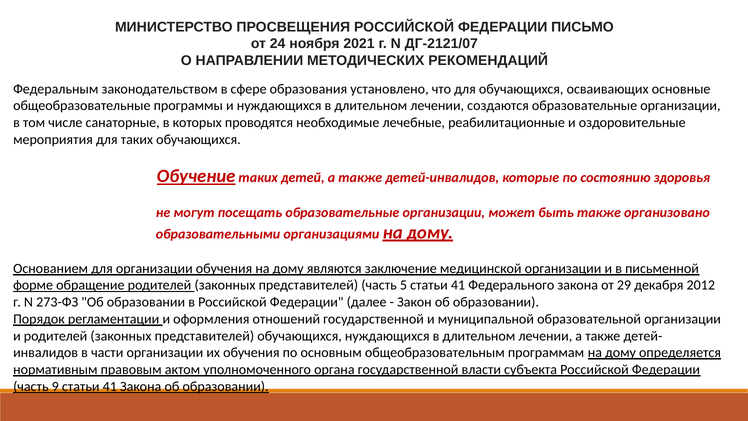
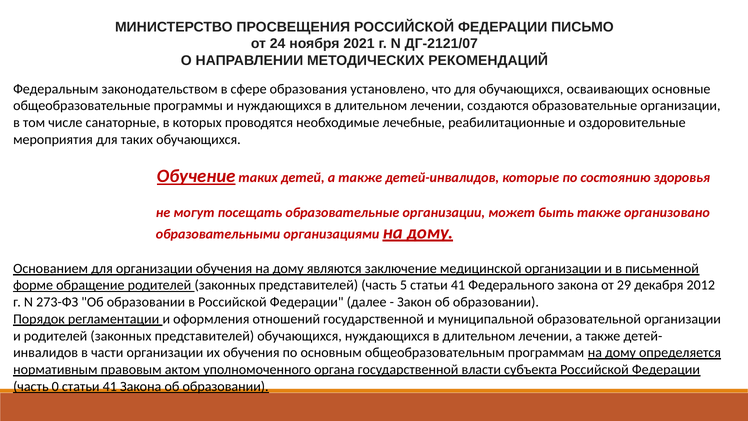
9: 9 -> 0 (55, 386)
